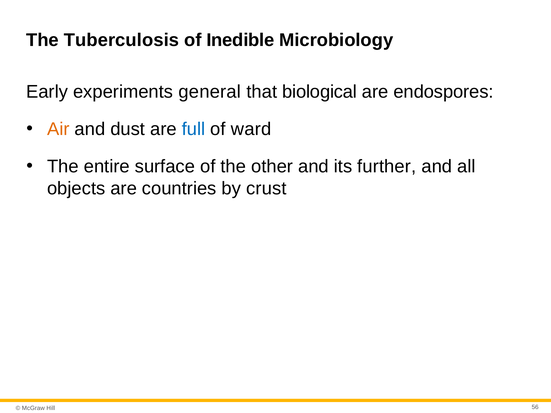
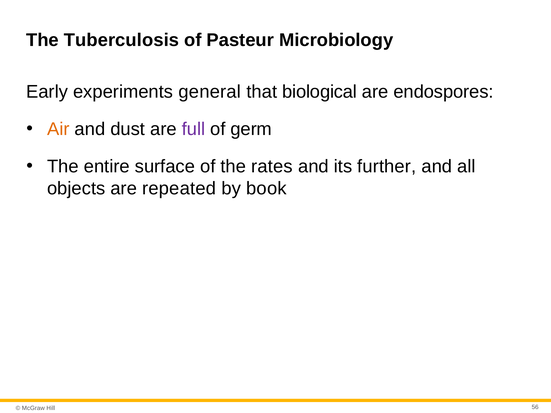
Inedible: Inedible -> Pasteur (240, 40)
full colour: blue -> purple (194, 129)
ward: ward -> germ (251, 129)
other: other -> rates (272, 167)
countries: countries -> repeated (179, 189)
crust: crust -> book (266, 189)
